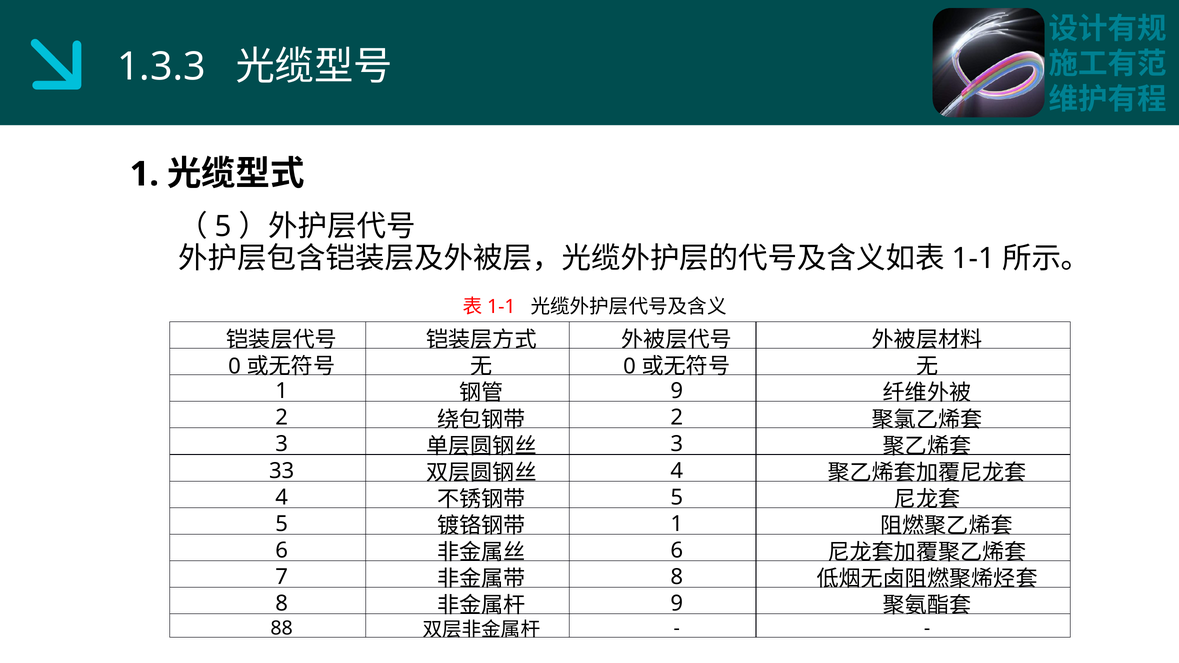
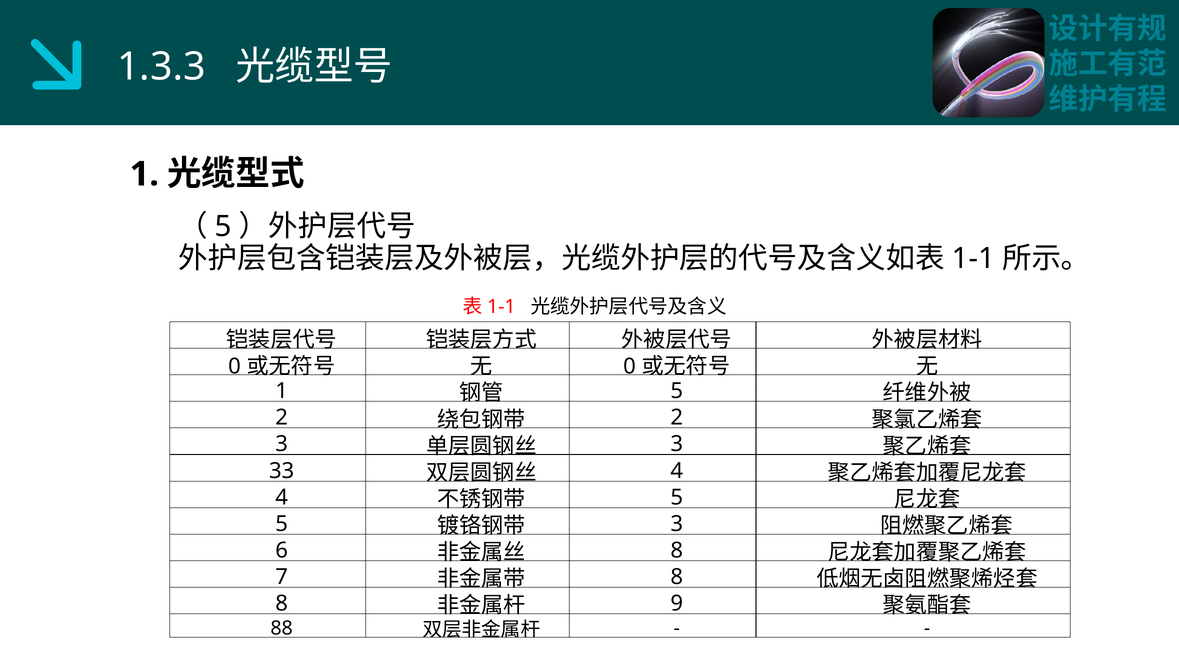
9: 9 -> 5 (677, 391)
1: 1 -> 3 (677, 524)
6: 6 -> 8 (677, 551)
